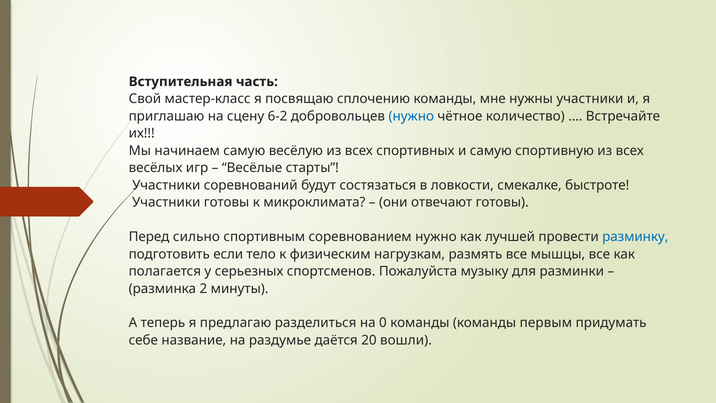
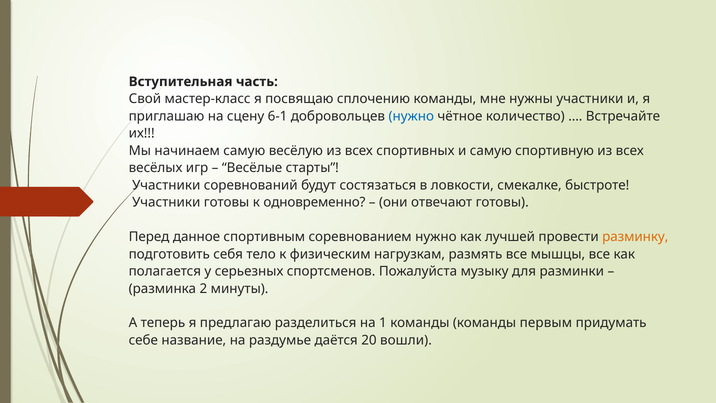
6-2: 6-2 -> 6-1 (278, 116)
микроклимата: микроклимата -> одновременно (314, 202)
сильно: сильно -> данное (197, 237)
разминку colour: blue -> orange (635, 237)
если: если -> себя (228, 254)
0: 0 -> 1 (383, 323)
